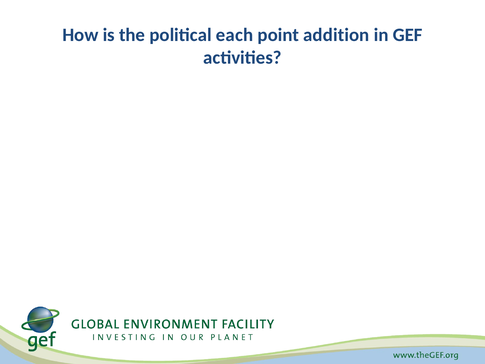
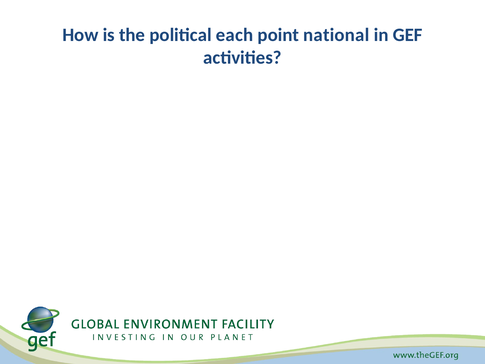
addition: addition -> national (336, 35)
